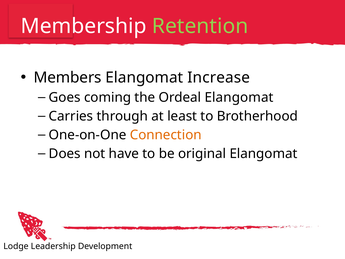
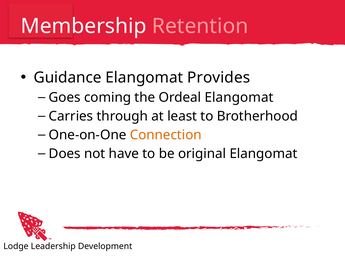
Retention colour: light green -> pink (200, 26)
Members: Members -> Guidance (68, 77)
Increase: Increase -> Provides (219, 77)
